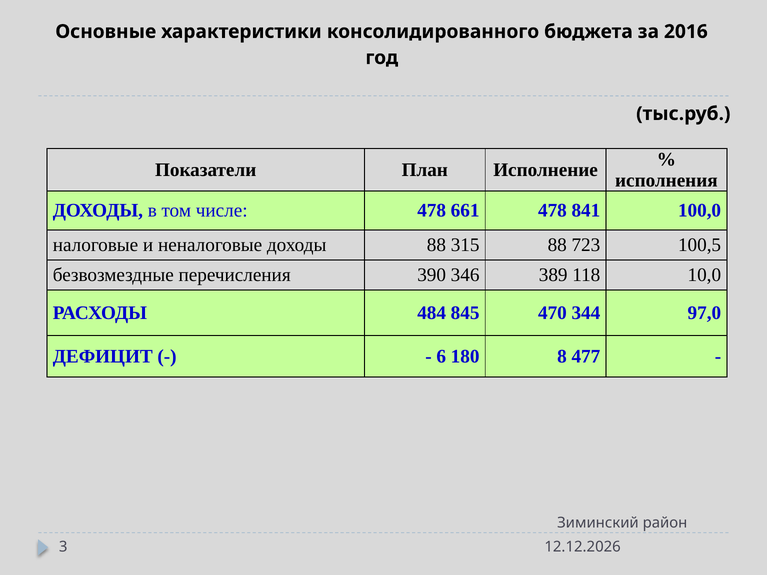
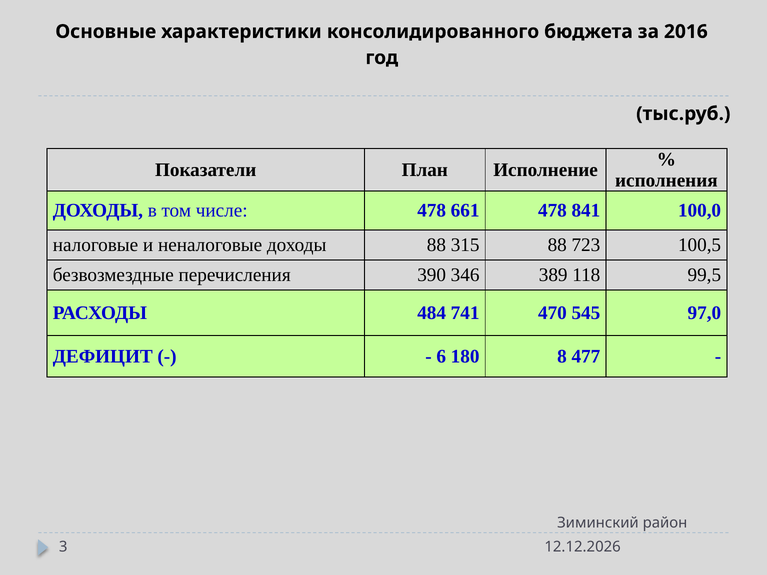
10,0: 10,0 -> 99,5 (704, 275)
845: 845 -> 741 (465, 313)
344: 344 -> 545 (586, 313)
